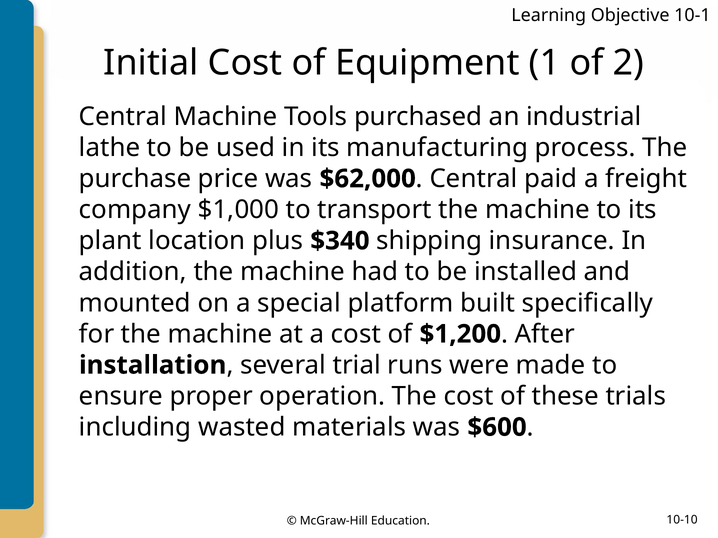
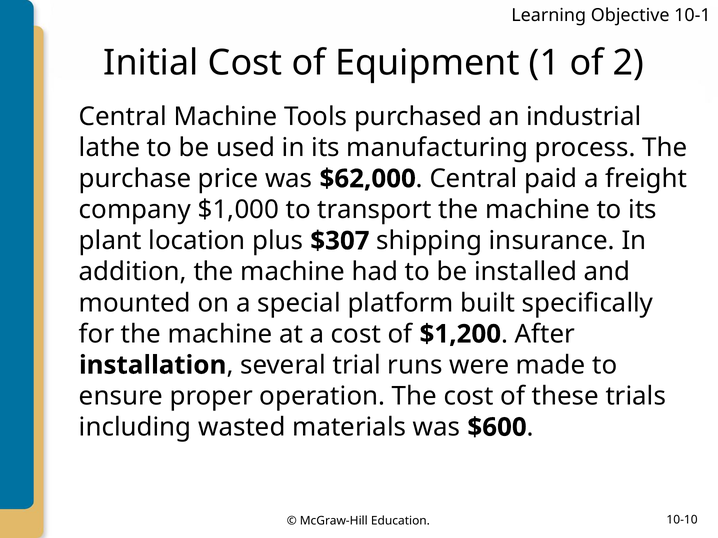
$340: $340 -> $307 (340, 241)
